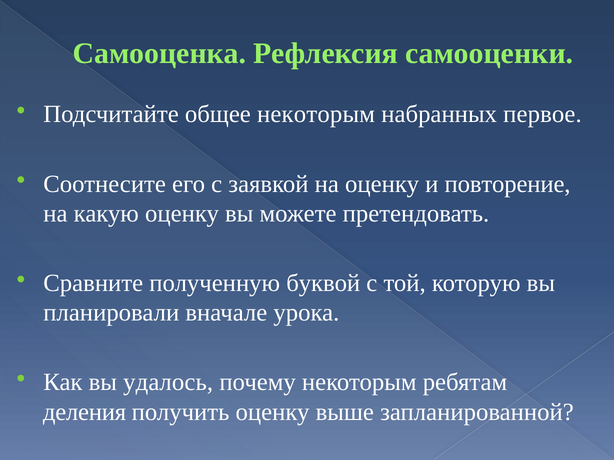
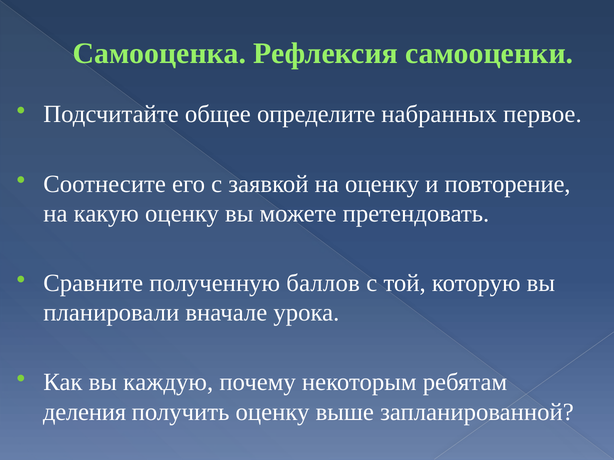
общее некоторым: некоторым -> определите (316, 114)
буквой: буквой -> баллов (323, 283)
удалось: удалось -> каждую (168, 383)
